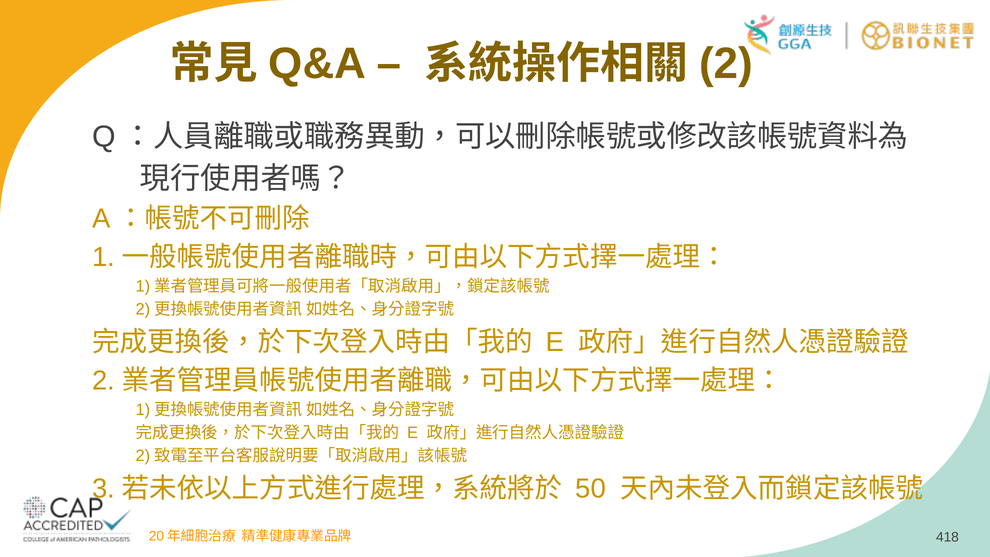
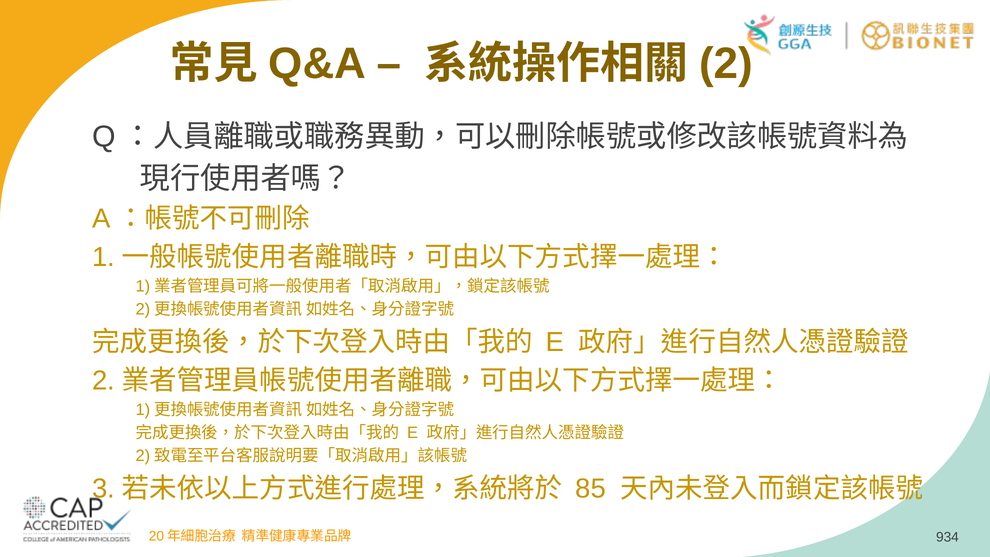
50: 50 -> 85 (591, 488)
418: 418 -> 934 (947, 537)
